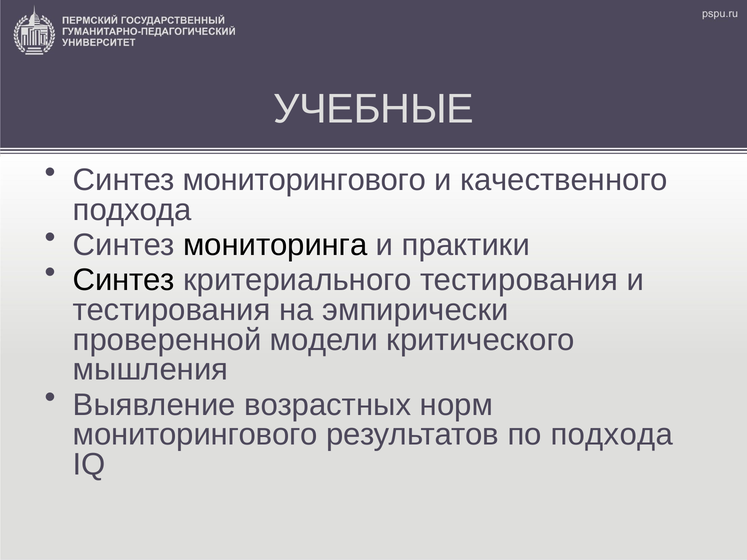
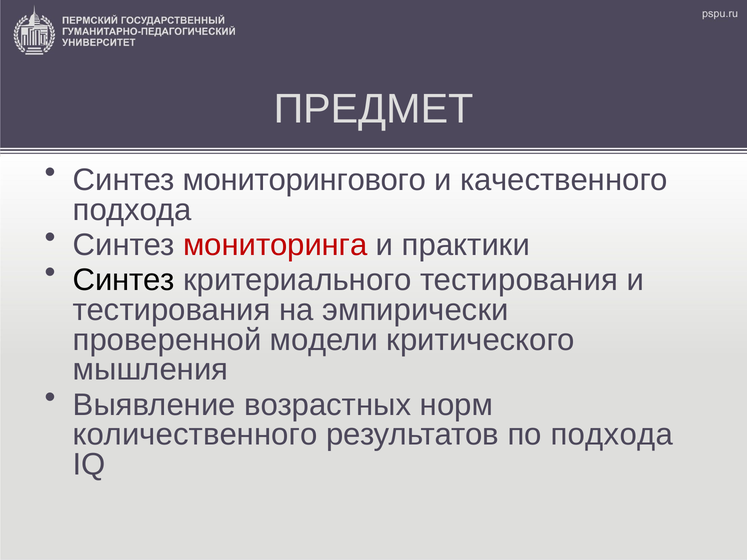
УЧЕБНЫЕ: УЧЕБНЫЕ -> ПРЕДМЕТ (374, 109)
мониторинга colour: black -> red (275, 245)
мониторингового: мониторингового -> количественного (195, 435)
